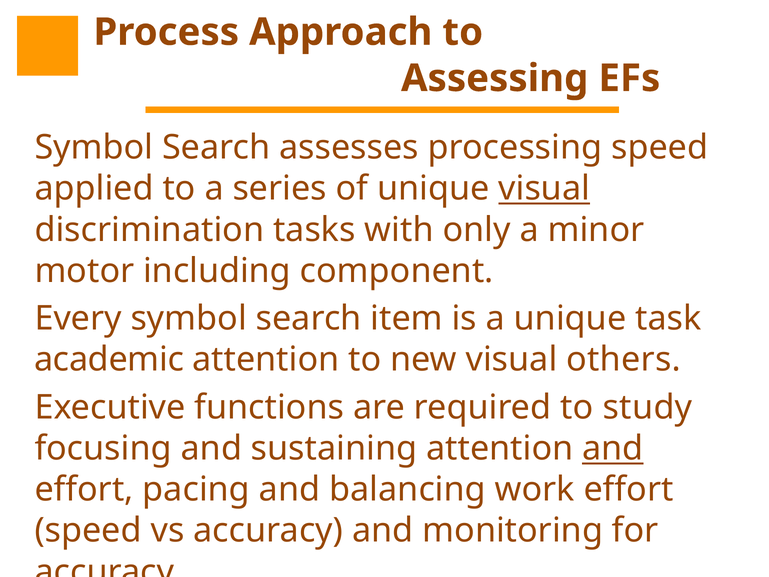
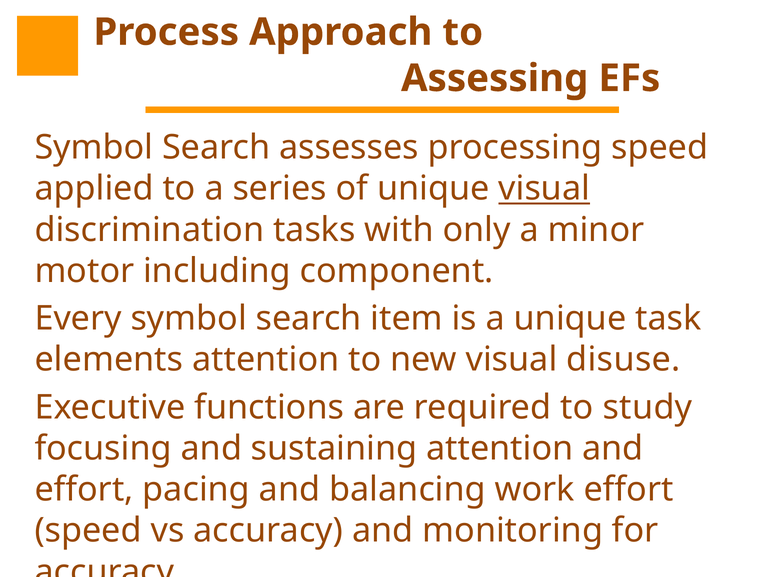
academic: academic -> elements (109, 360)
others: others -> disuse (624, 360)
and underline: present -> none (613, 448)
